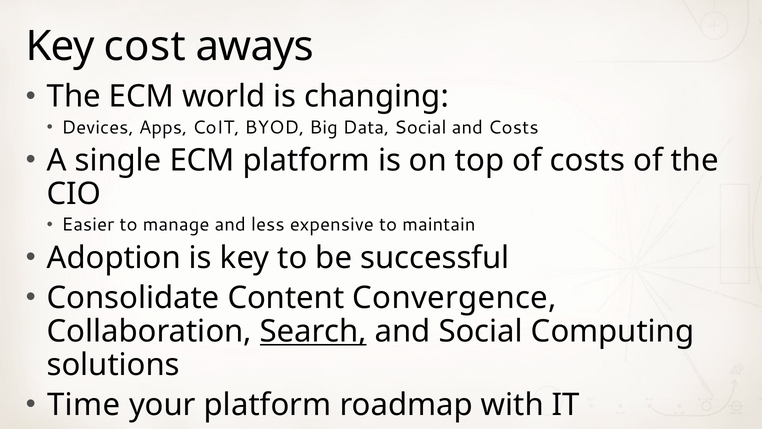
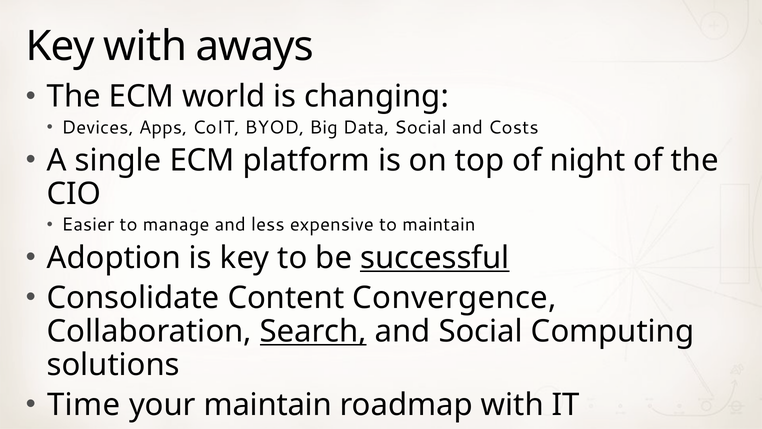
Key cost: cost -> with (145, 46)
of costs: costs -> night (588, 160)
successful underline: none -> present (435, 258)
your platform: platform -> maintain (268, 404)
